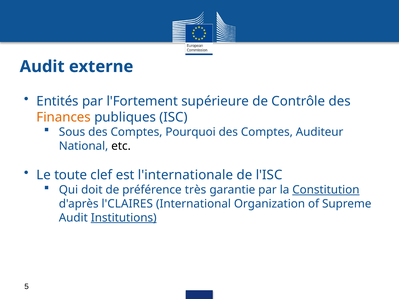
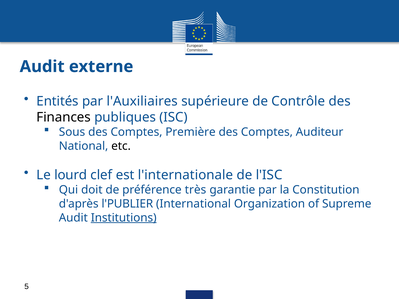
l'Fortement: l'Fortement -> l'Auxiliaires (142, 101)
Finances colour: orange -> black (64, 117)
Pourquoi: Pourquoi -> Première (190, 132)
toute: toute -> lourd (71, 175)
Constitution underline: present -> none (326, 190)
l'CLAIRES: l'CLAIRES -> l'PUBLIER (127, 204)
